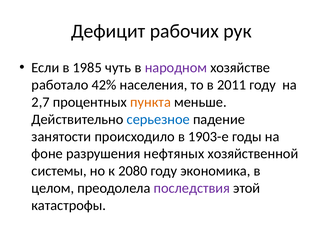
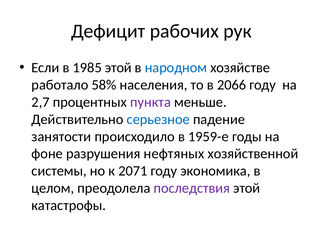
1985 чуть: чуть -> этой (118, 68)
народном colour: purple -> blue (176, 68)
42%: 42% -> 58% (104, 85)
2011: 2011 -> 2066 (232, 85)
пункта colour: orange -> purple (151, 102)
1903-е: 1903-е -> 1959-е (208, 137)
2080: 2080 -> 2071 (133, 171)
